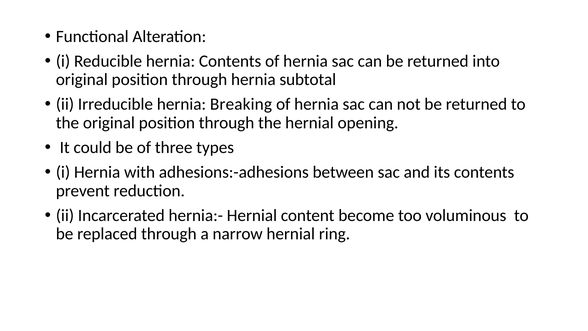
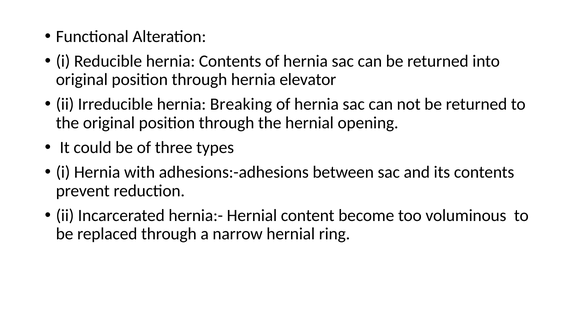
subtotal: subtotal -> elevator (308, 80)
